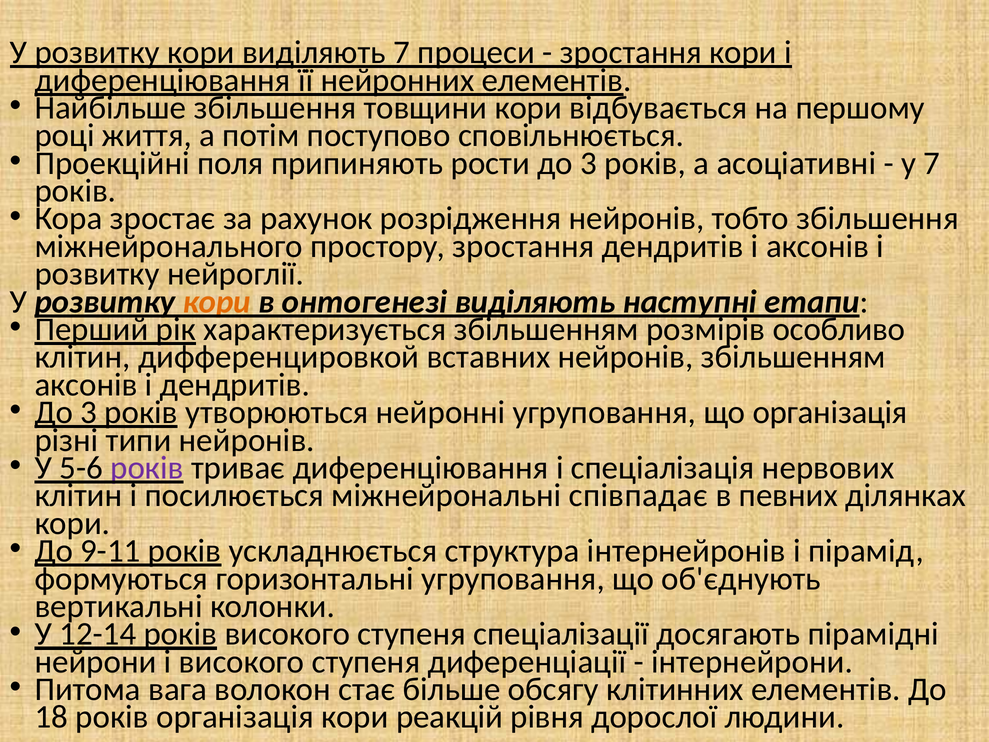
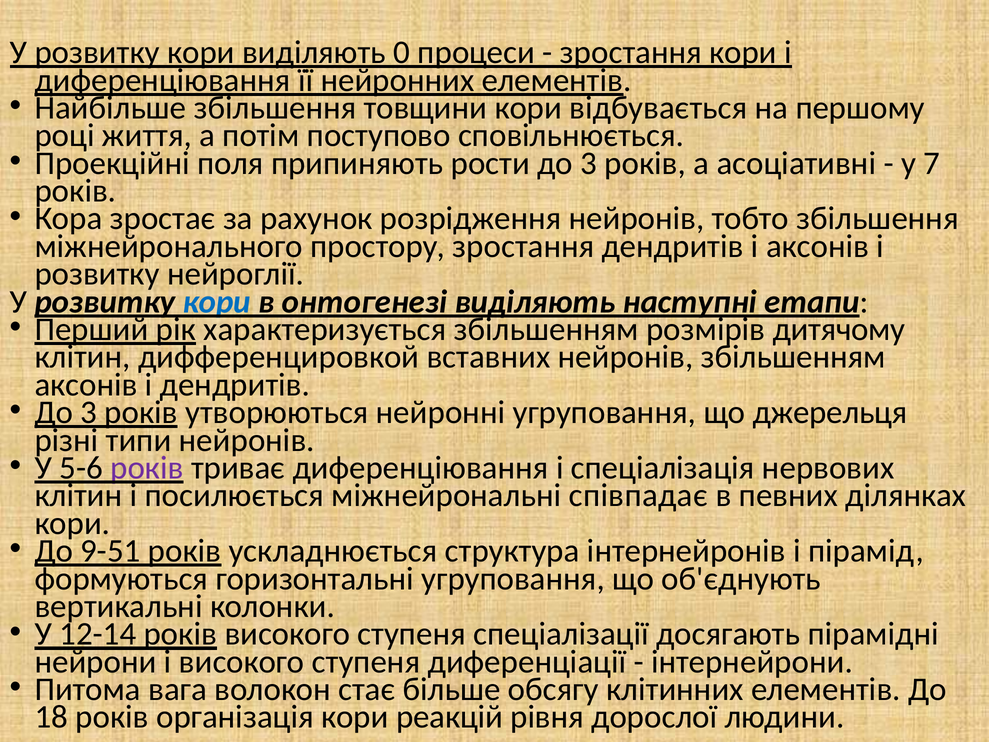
виділяють 7: 7 -> 0 (402, 52)
кори colour: orange -> blue (217, 302)
особливо: особливо -> дитячому (839, 329)
що організація: організація -> джерельця (830, 412)
9-11: 9-11 -> 9-51 (110, 551)
